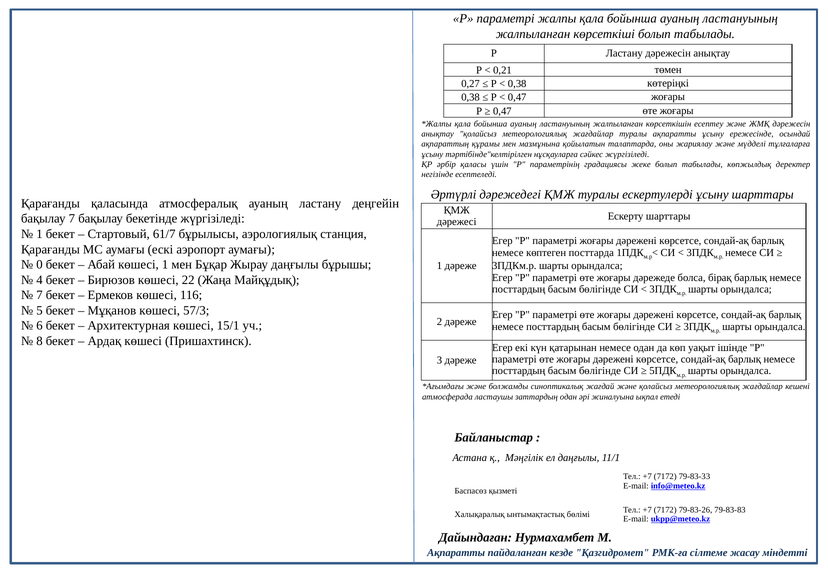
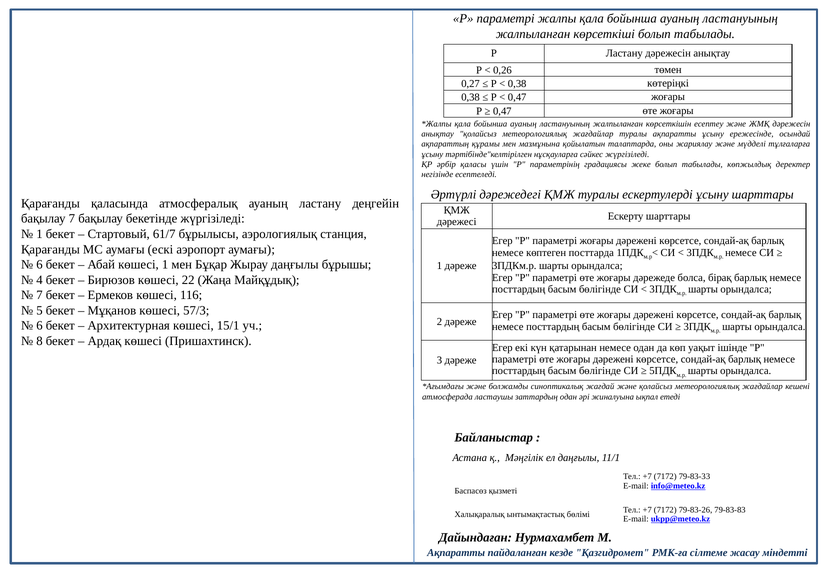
0,21: 0,21 -> 0,26 (502, 70)
0: 0 -> 6 (40, 265)
